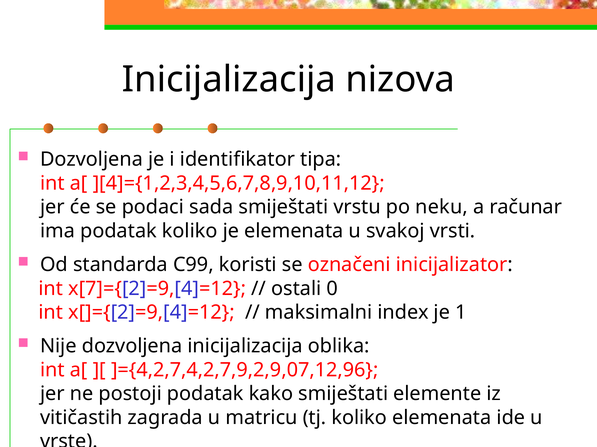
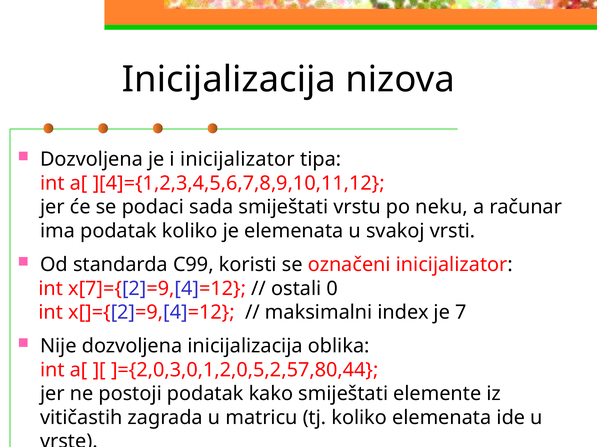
i identifikator: identifikator -> inicijalizator (237, 160)
1: 1 -> 7 (461, 313)
]={4,2,7,4,2,7,9,2,9,07,12,96: ]={4,2,7,4,2,7,9,2,9,07,12,96 -> ]={2,0,3,0,1,2,0,5,2,57,80,44 (245, 371)
